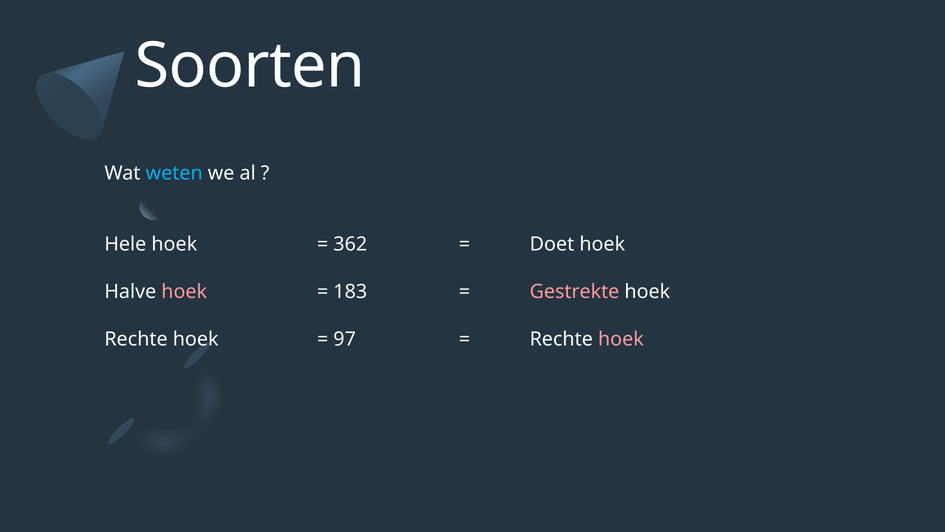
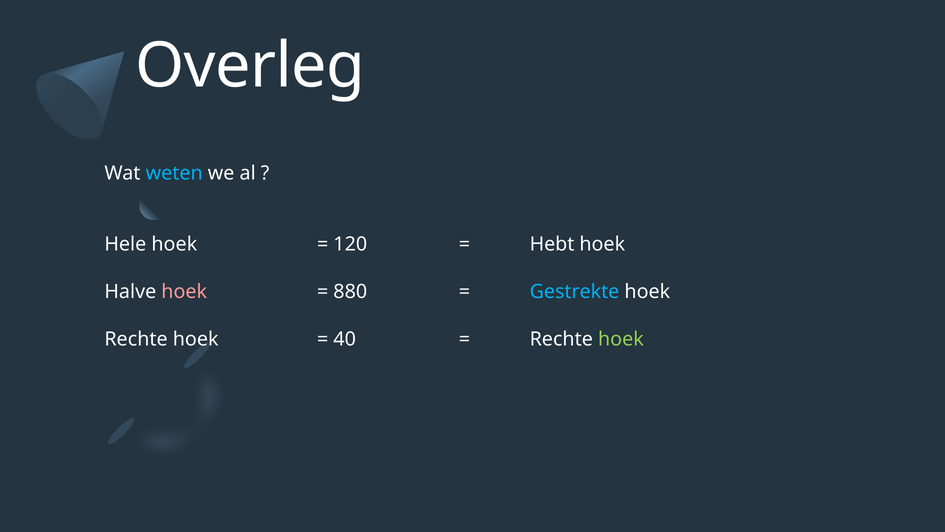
Soorten: Soorten -> Overleg (250, 66)
362: 362 -> 120 (350, 244)
Doet: Doet -> Hebt (552, 244)
183: 183 -> 880 (350, 291)
Gestrekte colour: pink -> light blue (575, 291)
97: 97 -> 40 (345, 339)
hoek colour: pink -> light green (621, 339)
